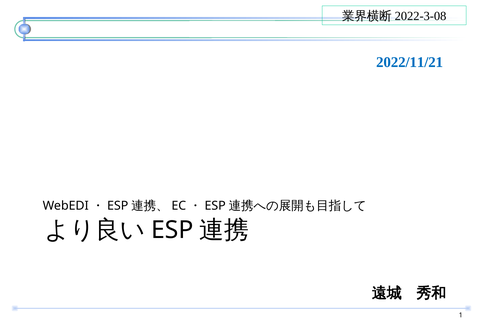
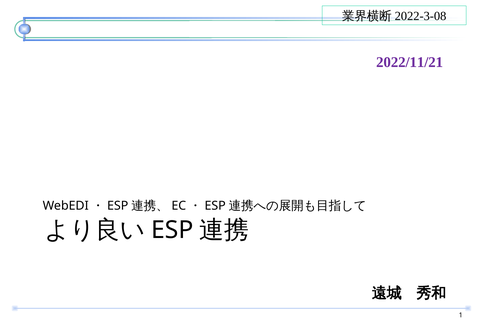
2022/11/21 colour: blue -> purple (410, 62)
